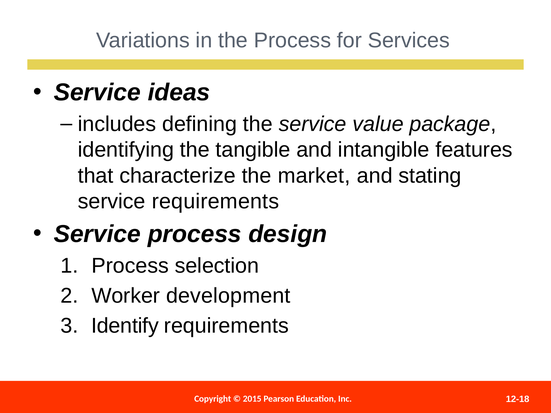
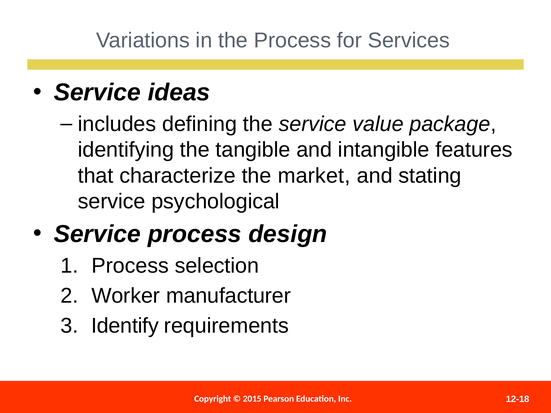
service requirements: requirements -> psychological (216, 201)
development: development -> manufacturer (228, 296)
